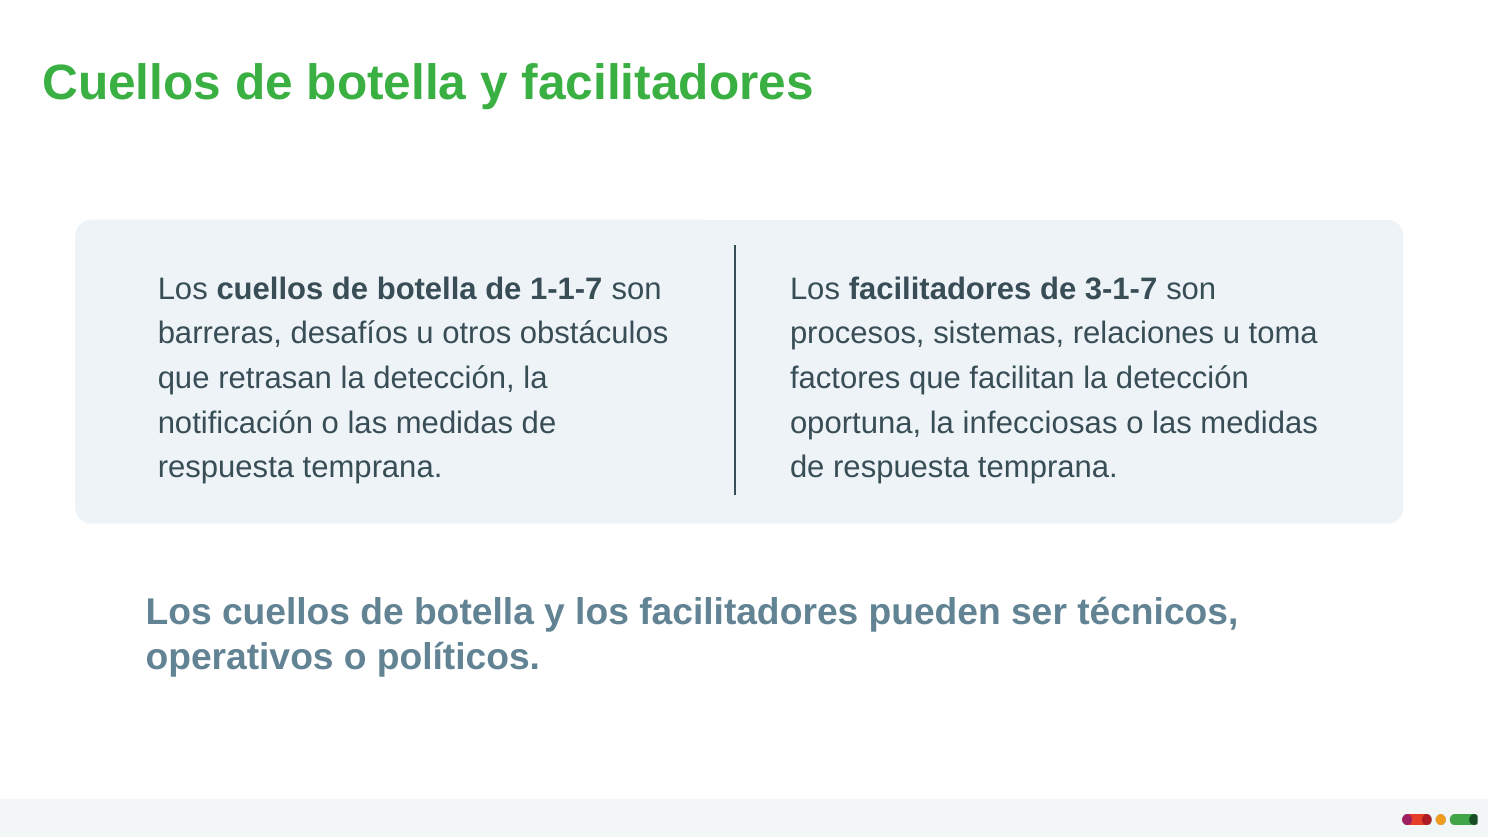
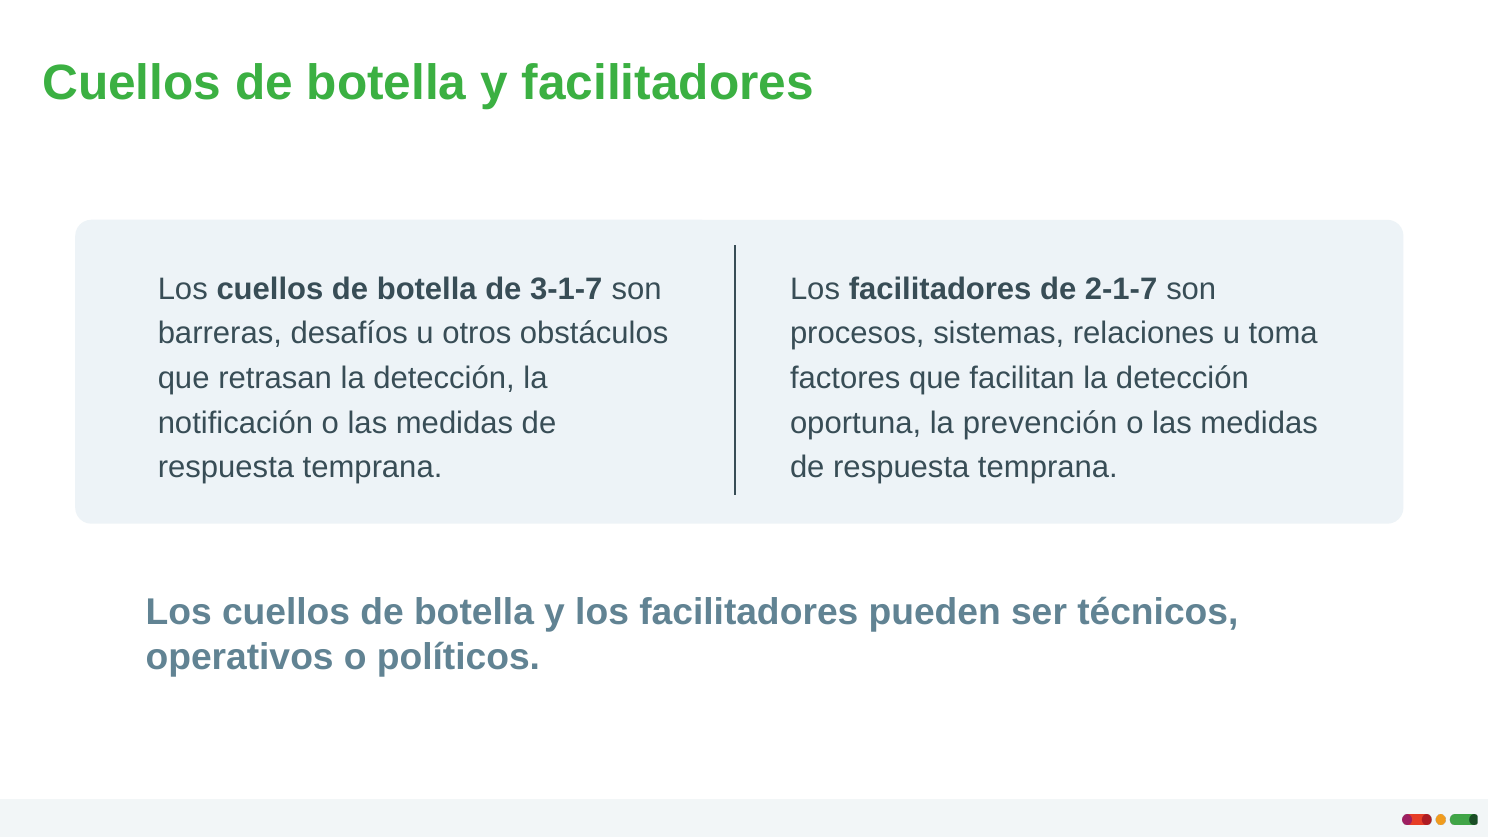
1-1-7: 1-1-7 -> 3-1-7 (566, 289)
3-1-7: 3-1-7 -> 2-1-7 (1121, 289)
infecciosas: infecciosas -> prevención (1040, 423)
